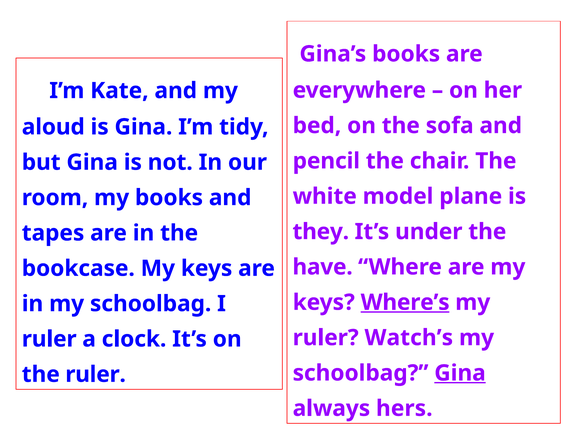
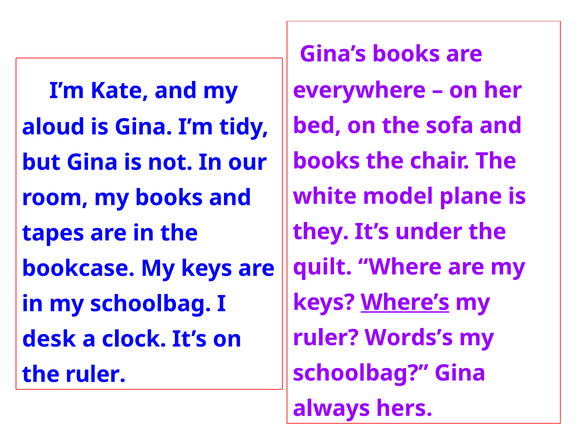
pencil: pencil -> books (326, 161)
have: have -> quilt (322, 267)
Watch’s: Watch’s -> Words’s (409, 338)
ruler: ruler -> desk (49, 339)
Gina underline: present -> none (460, 373)
